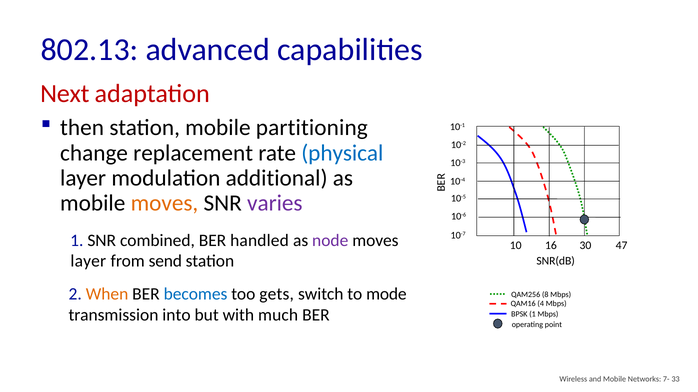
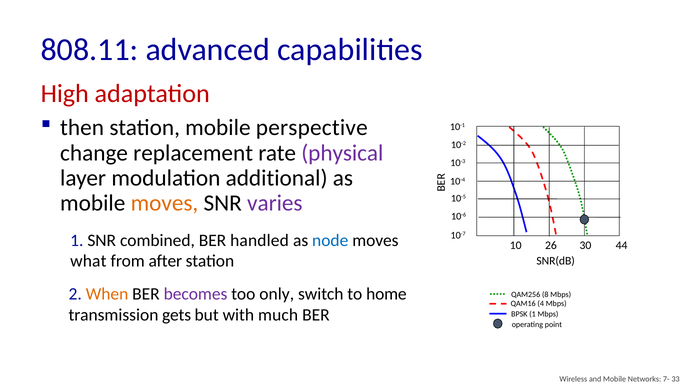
802.13: 802.13 -> 808.11 (90, 50)
Next: Next -> High (65, 94)
partitioning: partitioning -> perspective (312, 128)
physical colour: blue -> purple (342, 153)
node colour: purple -> blue (330, 241)
16: 16 -> 26 (551, 246)
47: 47 -> 44 (622, 246)
layer: layer -> what (88, 262)
send: send -> after (165, 262)
becomes colour: blue -> purple (196, 294)
gets: gets -> only (277, 294)
mode: mode -> home (386, 294)
into: into -> gets (177, 315)
